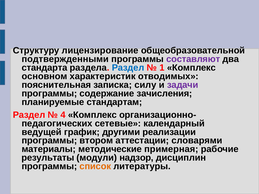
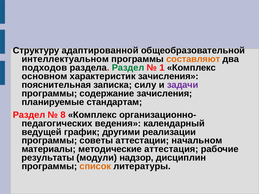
лицензирование: лицензирование -> адаптированной (100, 51)
подтвержденными: подтвержденными -> интеллектуальном (65, 59)
составляют colour: purple -> orange (193, 59)
стандарта: стандарта -> подходов (44, 68)
Раздел colour: blue -> green (128, 68)
характеристик отводимых: отводимых -> зачисления (168, 76)
4: 4 -> 8 (63, 115)
сетевые: сетевые -> ведения (118, 124)
втором: втором -> советы (96, 141)
словарями: словарями -> начальном (197, 141)
примерная: примерная -> аттестация (171, 149)
